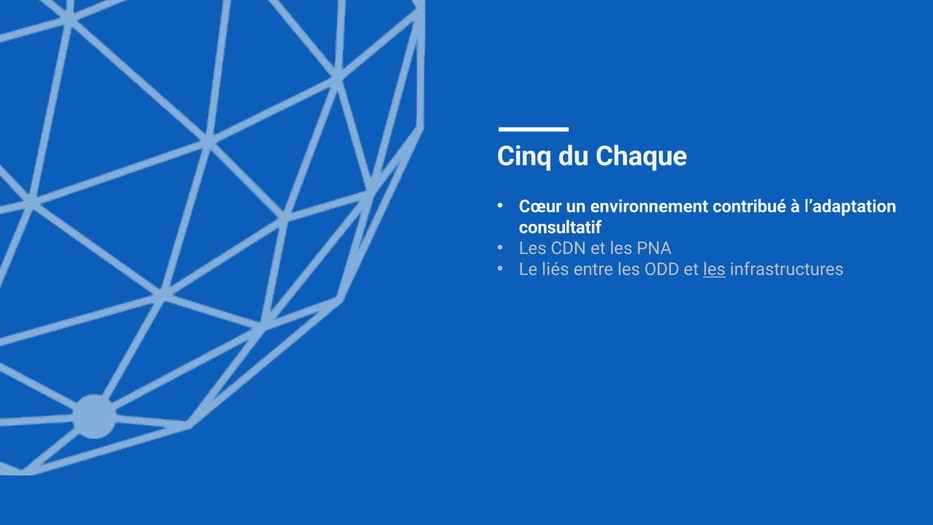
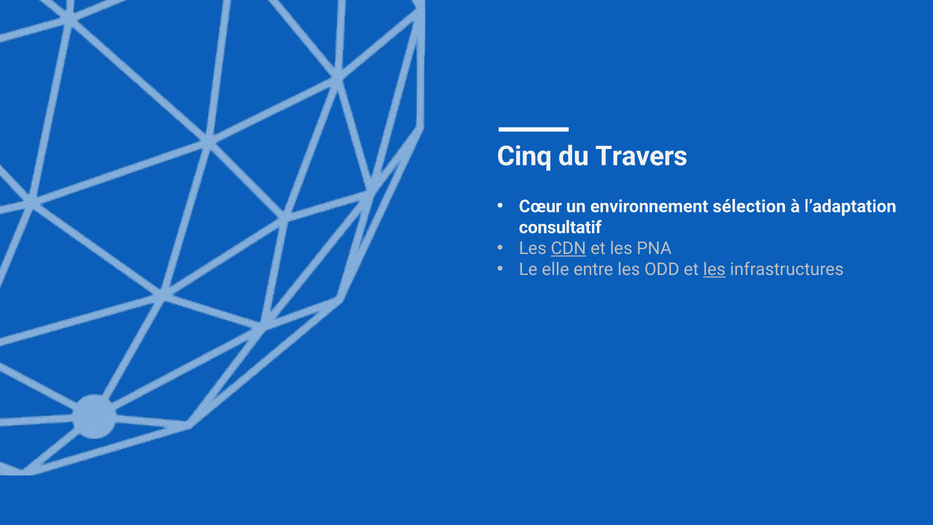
Chaque: Chaque -> Travers (641, 156)
contribué: contribué -> sélection (749, 206)
CDN underline: none -> present (569, 248)
liés: liés -> elle (556, 269)
